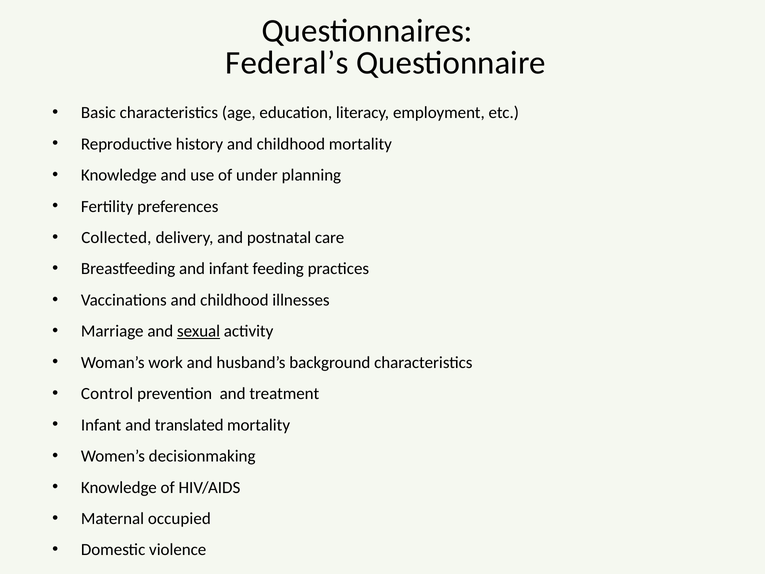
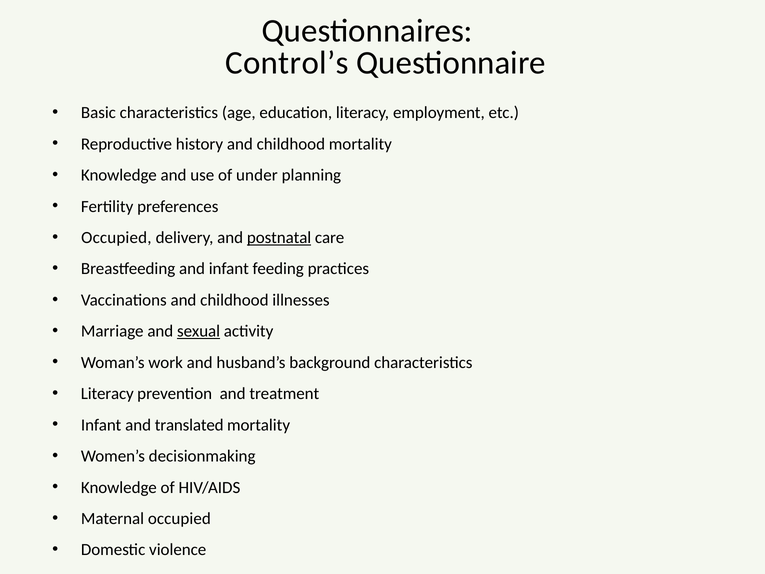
Federal’s: Federal’s -> Control’s (287, 63)
Collected: Collected -> Occupied (116, 238)
postnatal underline: none -> present (279, 238)
Control: Control -> Literacy (107, 394)
